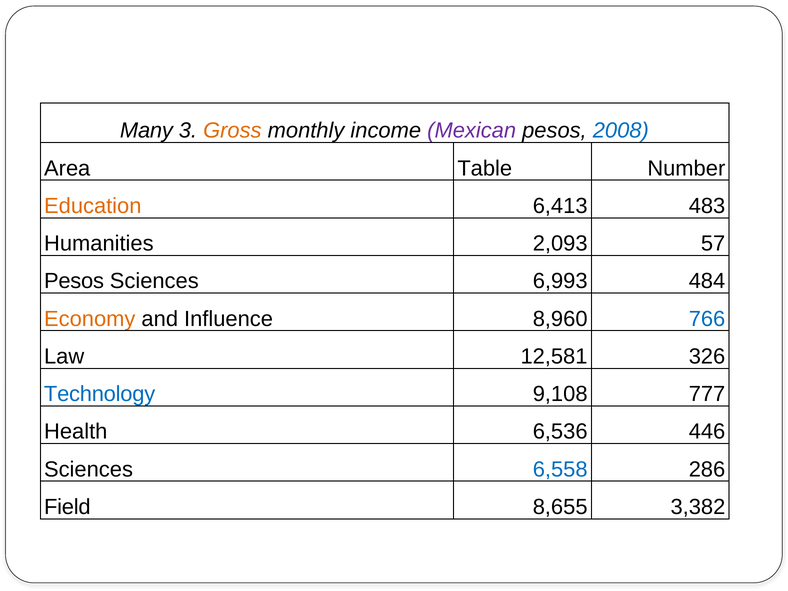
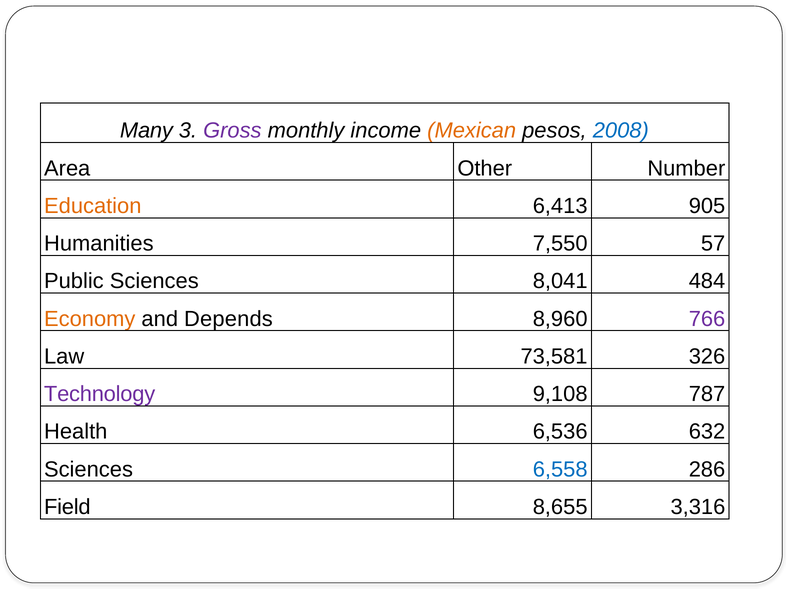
Gross colour: orange -> purple (232, 131)
Mexican colour: purple -> orange (472, 131)
Table: Table -> Other (485, 168)
483: 483 -> 905 (707, 206)
2,093: 2,093 -> 7,550 (560, 244)
Pesos: Pesos -> Public (74, 281)
6,993: 6,993 -> 8,041 (560, 281)
Influence: Influence -> Depends (228, 319)
766 colour: blue -> purple (707, 319)
12,581: 12,581 -> 73,581 (554, 356)
Technology colour: blue -> purple (100, 394)
777: 777 -> 787 (707, 394)
446: 446 -> 632 (707, 432)
3,382: 3,382 -> 3,316 (698, 507)
